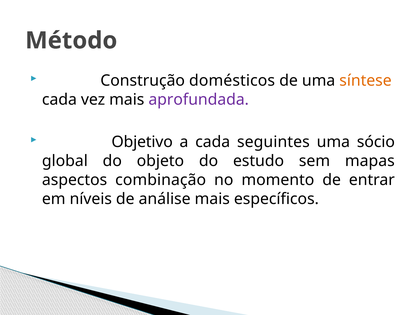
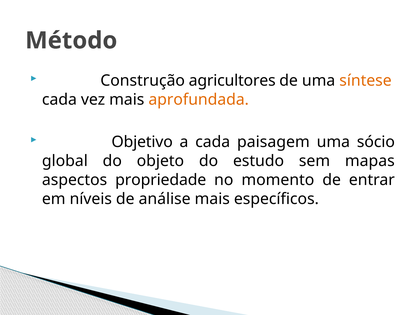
domésticos: domésticos -> agricultores (232, 81)
aprofundada colour: purple -> orange (199, 100)
seguintes: seguintes -> paisagem (273, 142)
combinação: combinação -> propriedade (161, 180)
